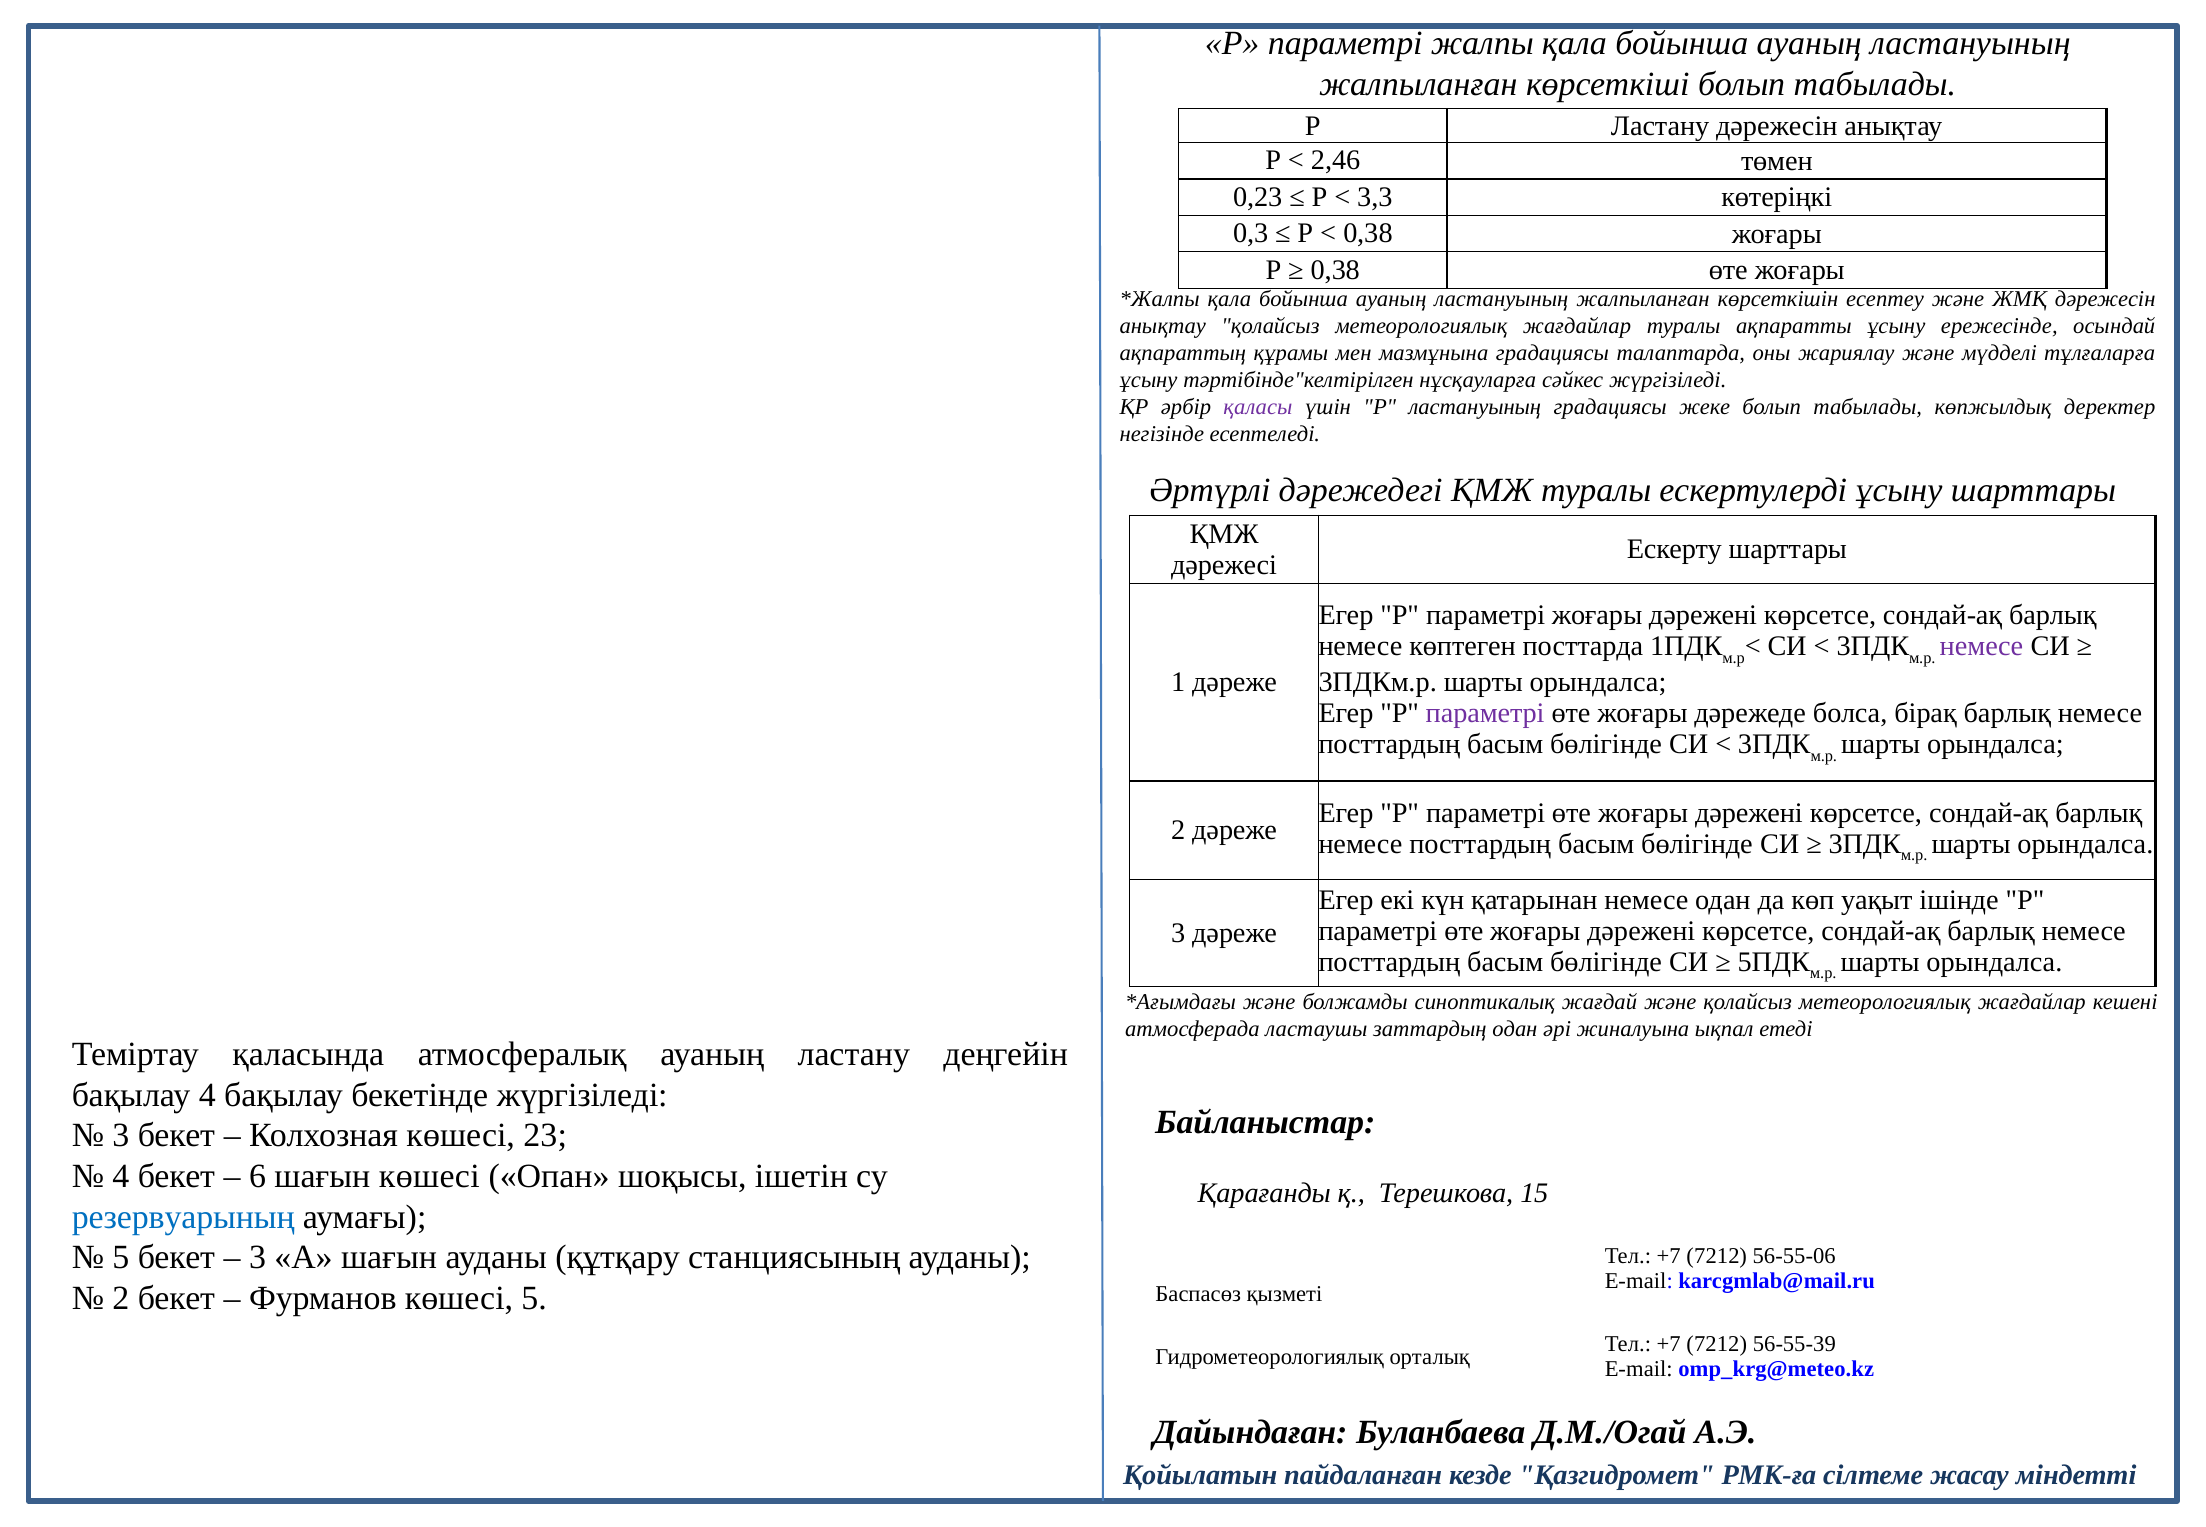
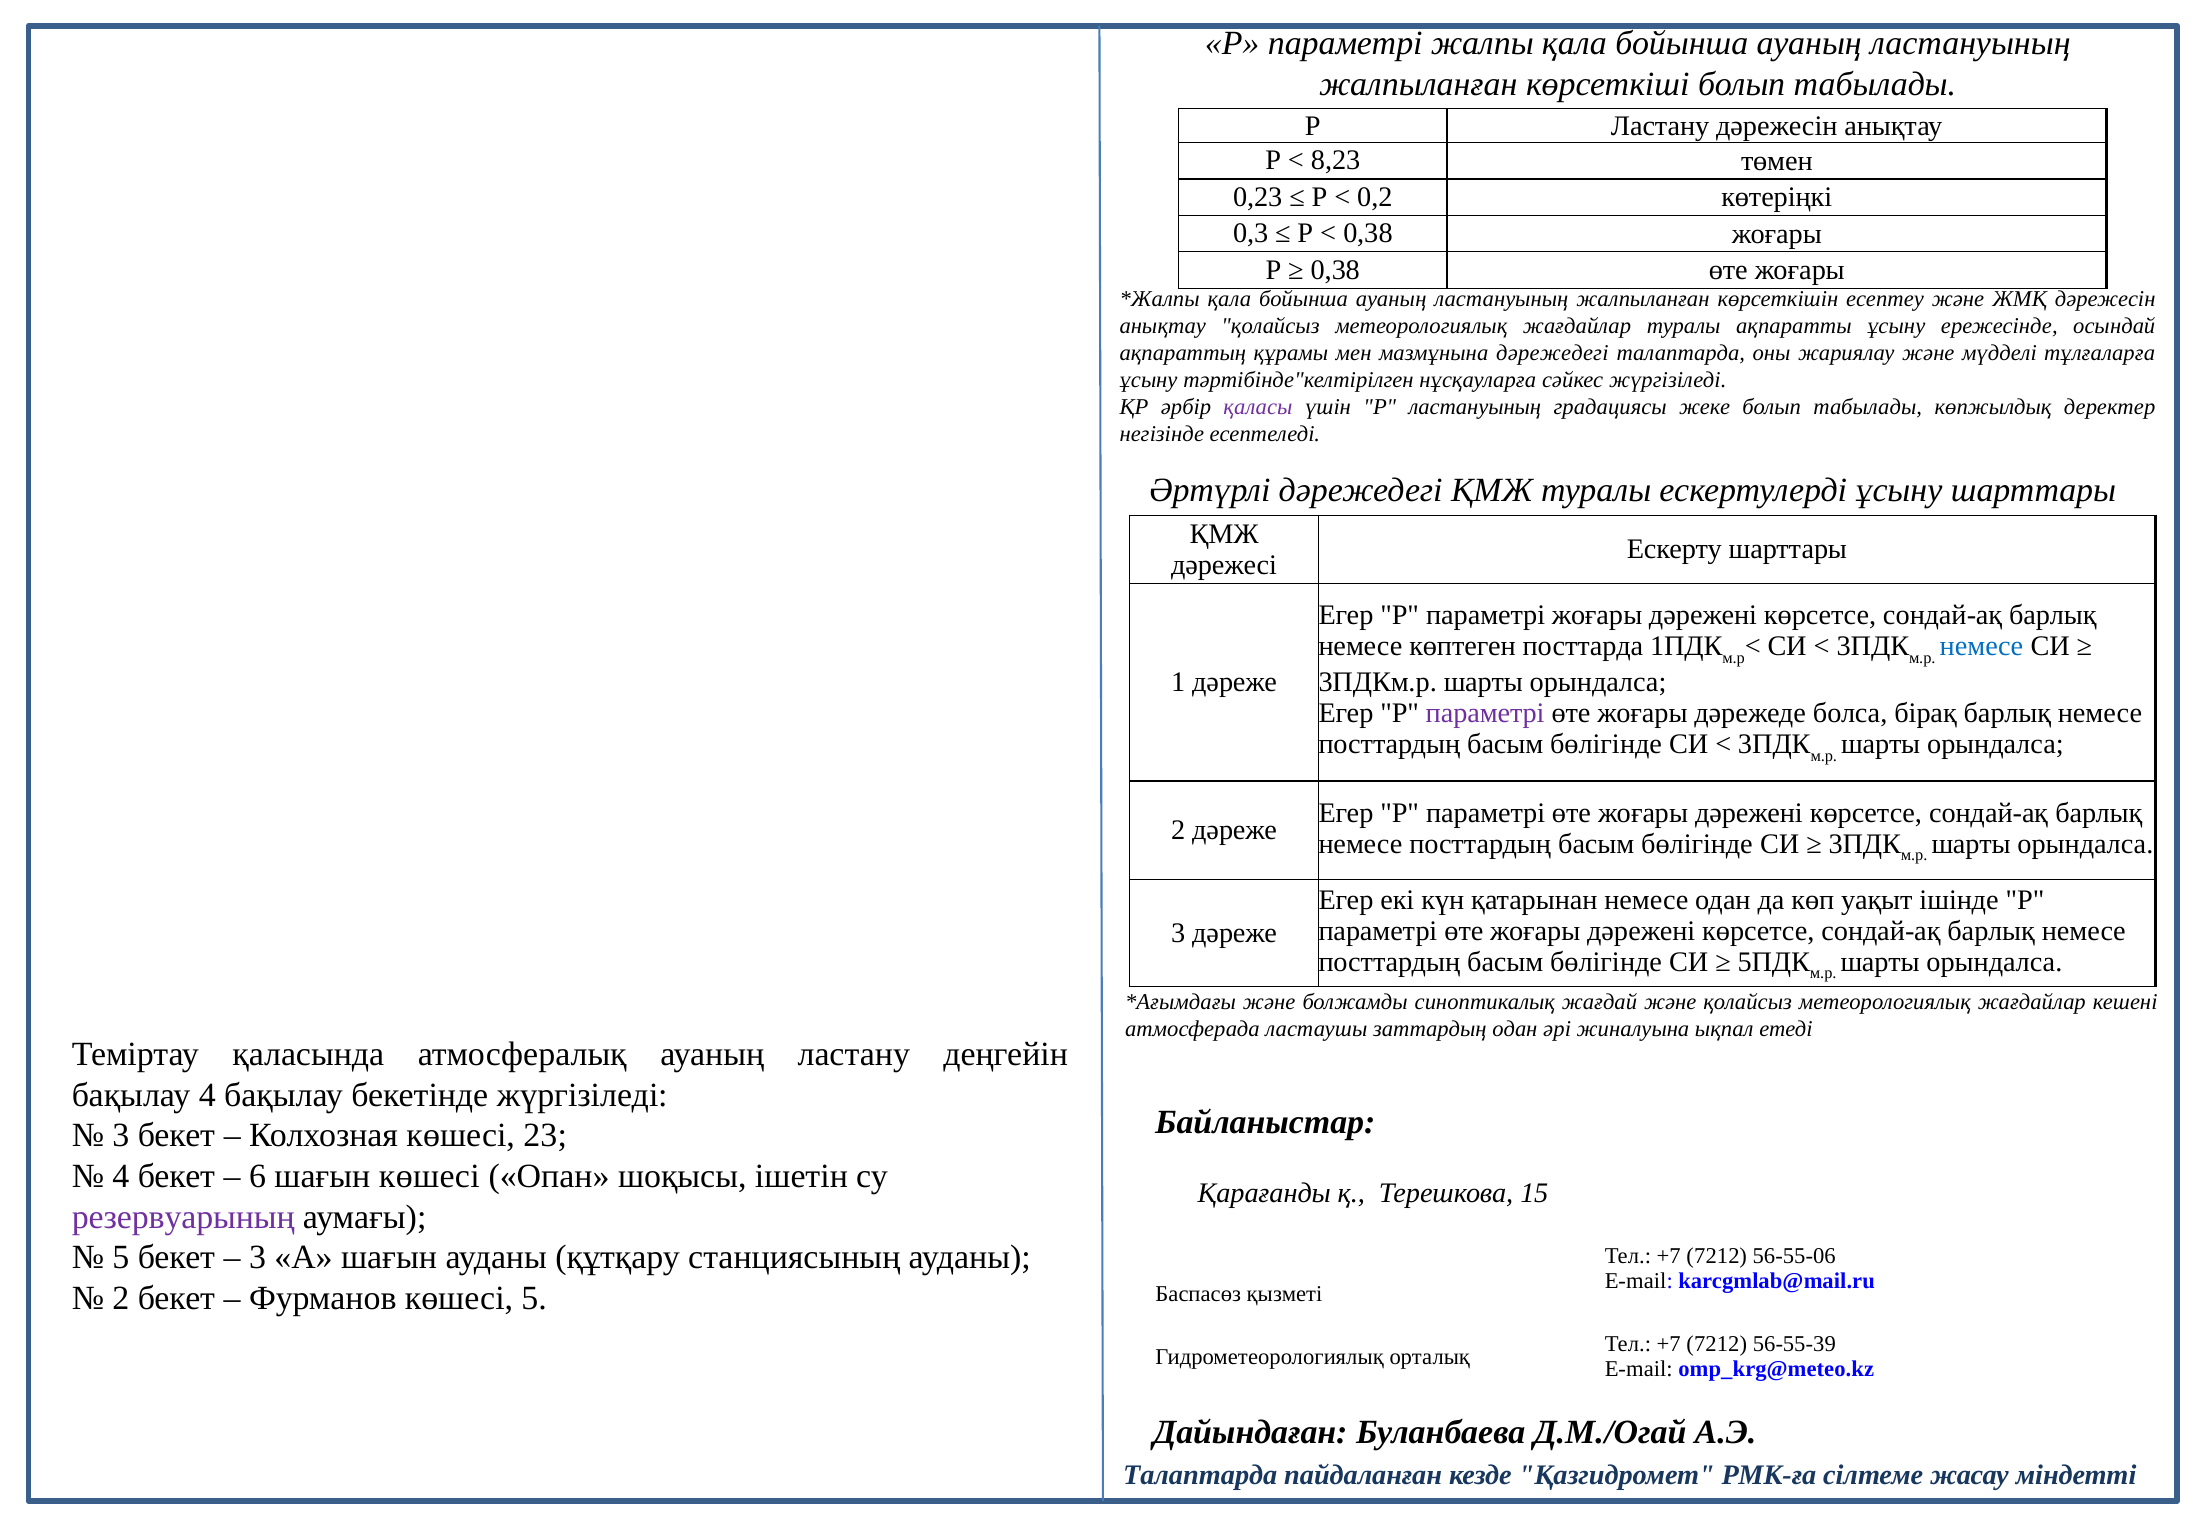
2,46: 2,46 -> 8,23 (1336, 161)
3,3: 3,3 -> 0,2 (1375, 197)
мазмұнына градациясы: градациясы -> дәрежедегі (1552, 353)
немесе colour: purple -> blue (1981, 647)
резервуарының colour: blue -> purple (183, 1217)
Қойылатын: Қойылатын -> Талаптарда (1200, 1475)
